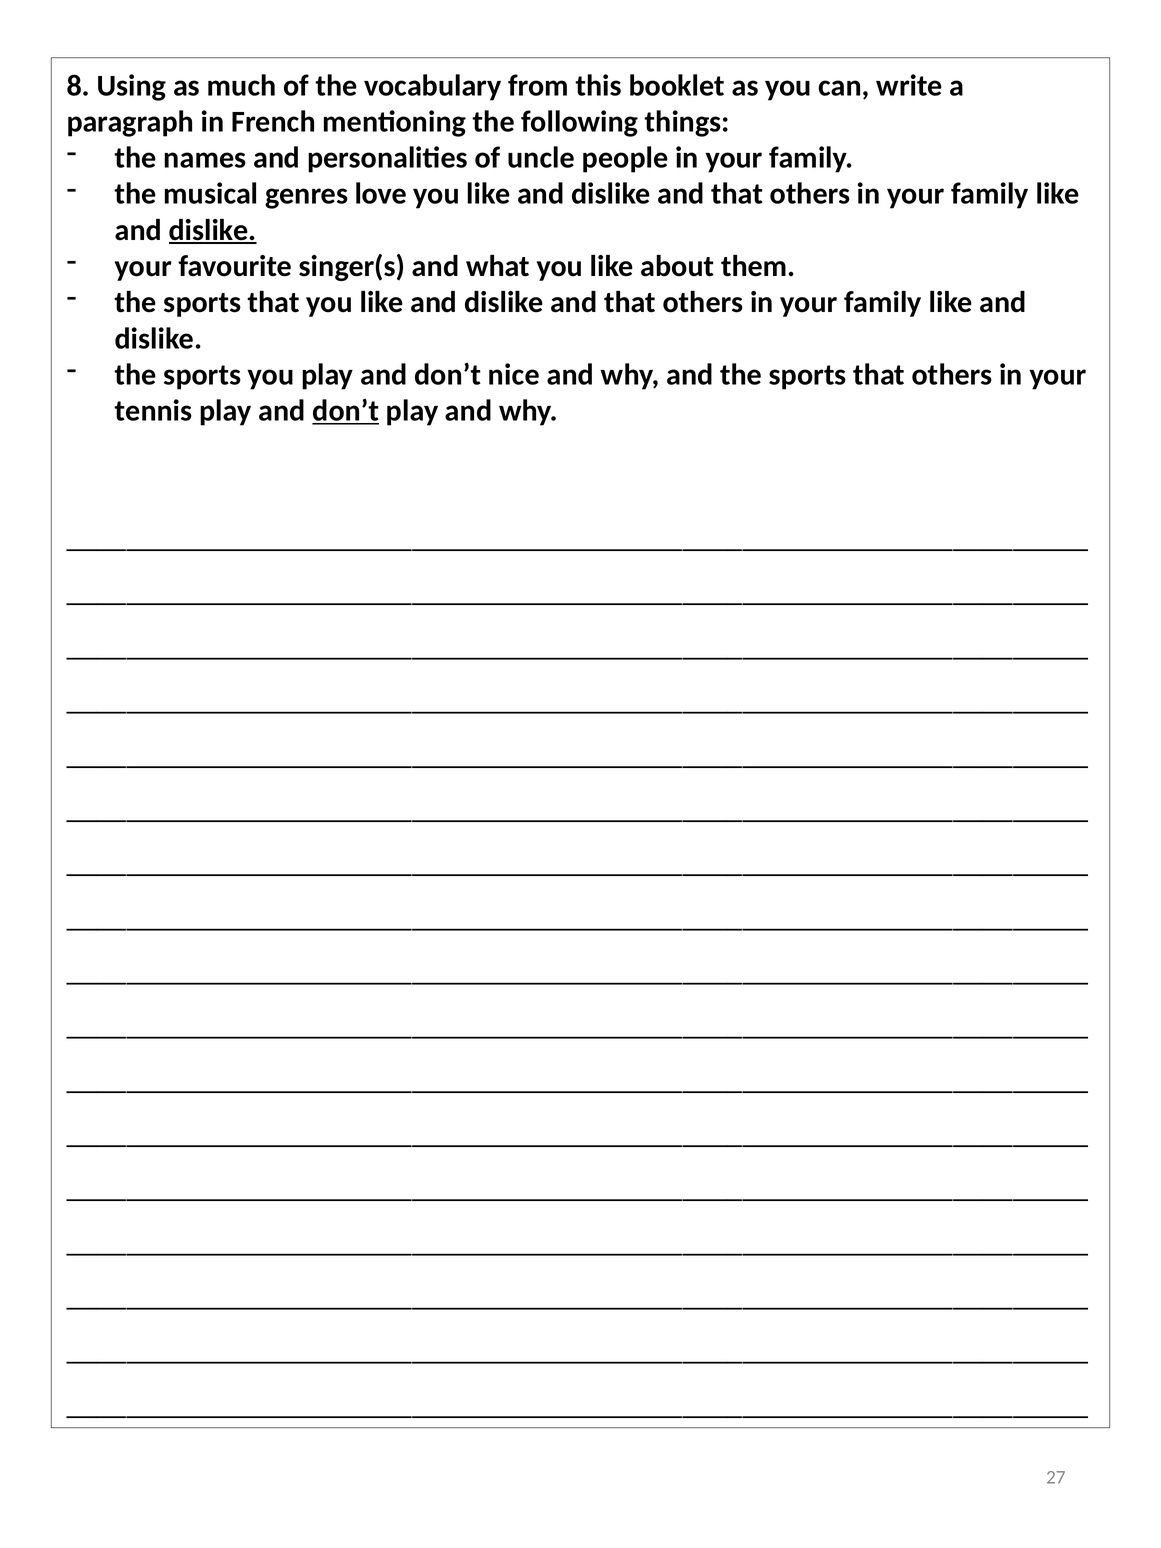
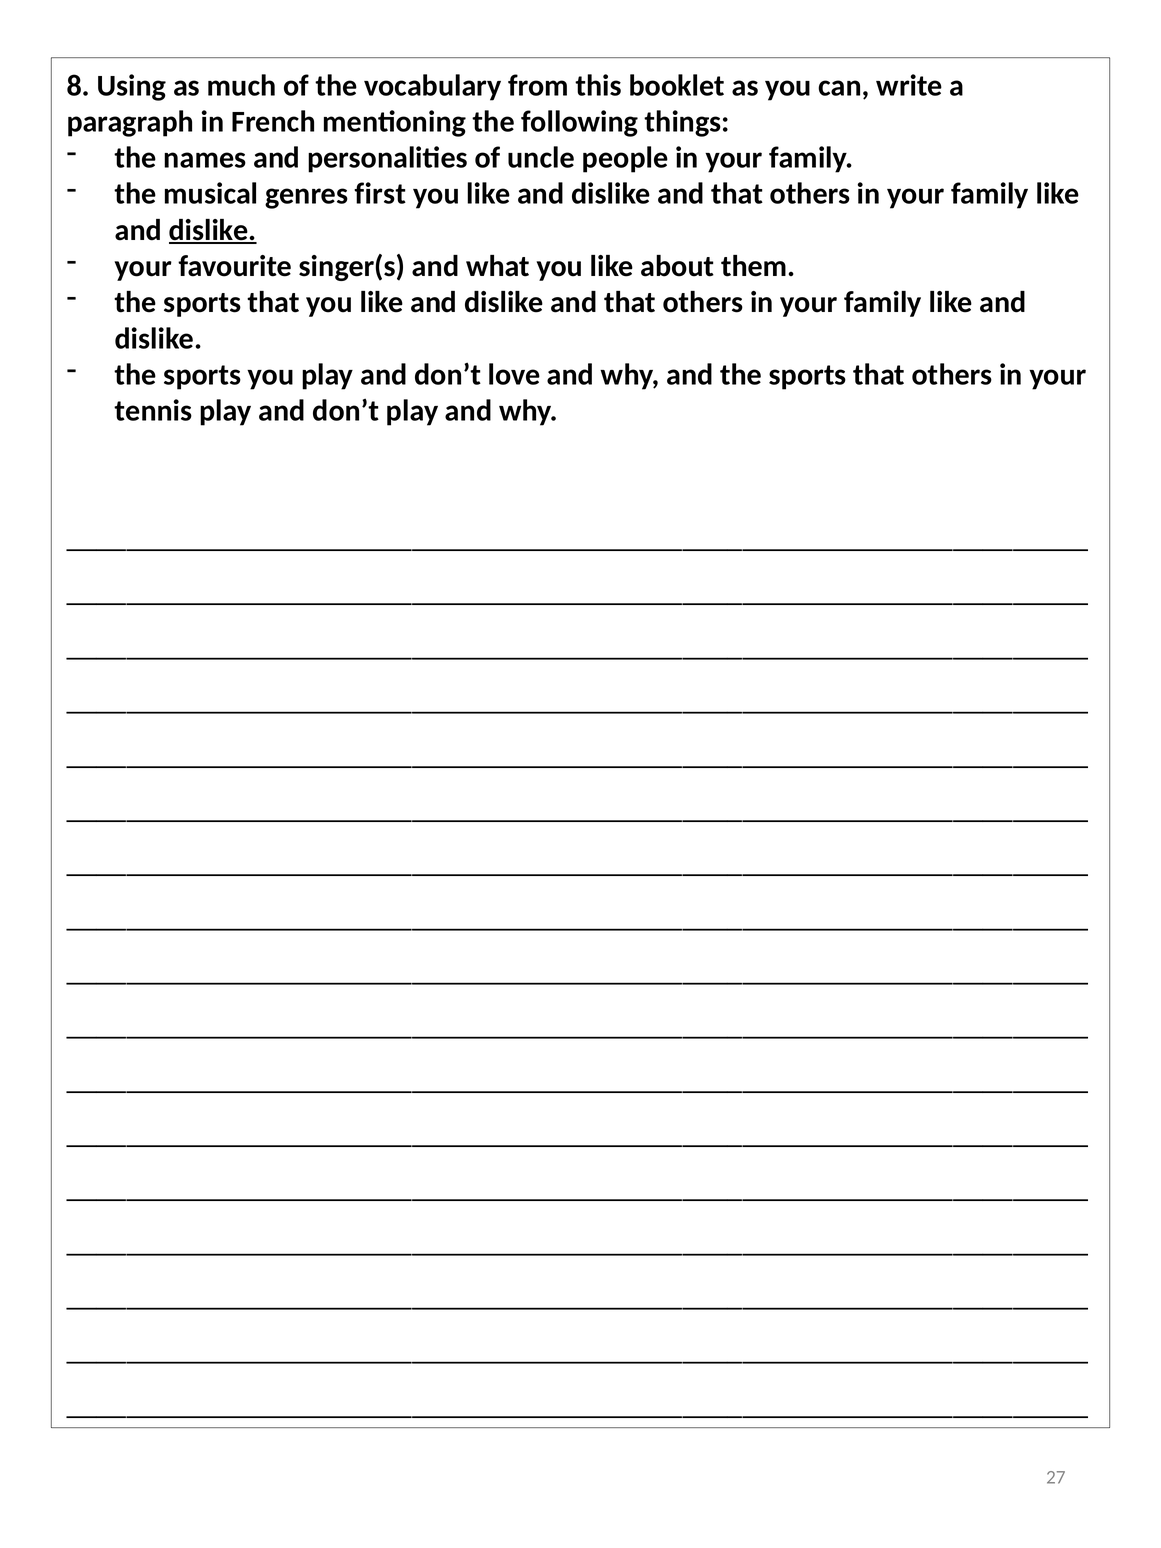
love: love -> first (381, 194)
nice: nice -> love (514, 375)
don’t underline: present -> none (346, 411)
